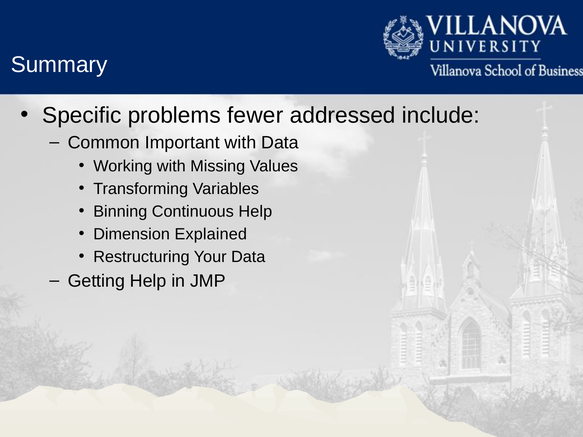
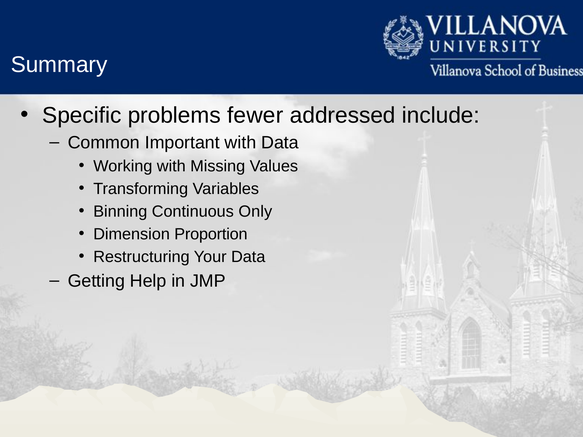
Continuous Help: Help -> Only (255, 212)
Explained: Explained -> Proportion (211, 234)
